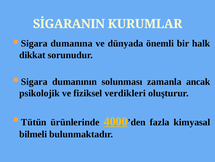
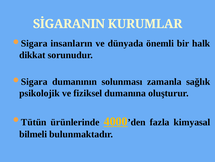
dumanına: dumanına -> insanların (72, 43)
ancak: ancak -> sağlık (198, 81)
verdikleri: verdikleri -> dumanına (125, 93)
